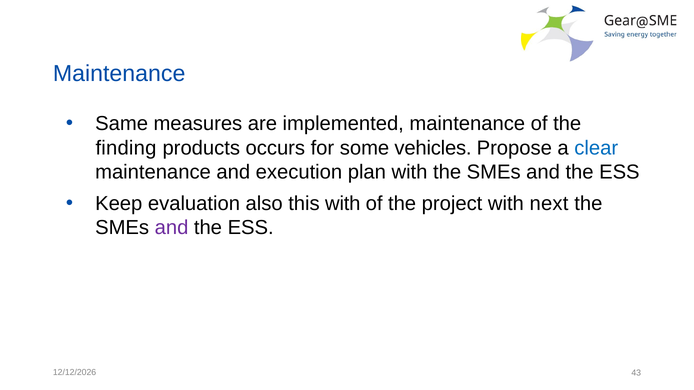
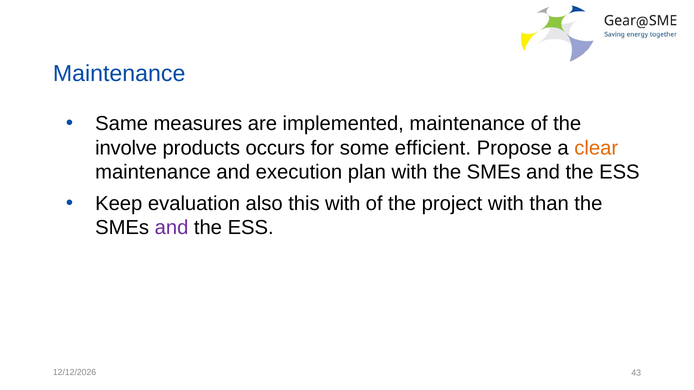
finding: finding -> involve (126, 148)
vehicles: vehicles -> efficient (433, 148)
clear colour: blue -> orange (596, 148)
next: next -> than (549, 204)
